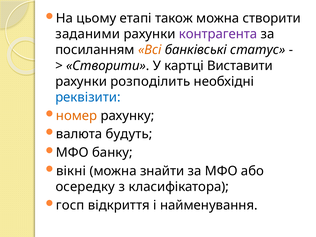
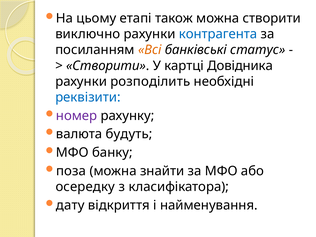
заданими: заданими -> виключно (88, 34)
контрагента colour: purple -> blue (218, 34)
Виставити: Виставити -> Довідника (240, 66)
номер colour: orange -> purple (77, 116)
вікні: вікні -> поза (71, 171)
госп: госп -> дату (70, 205)
